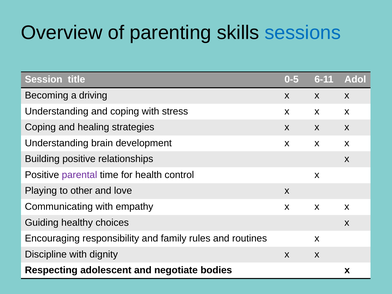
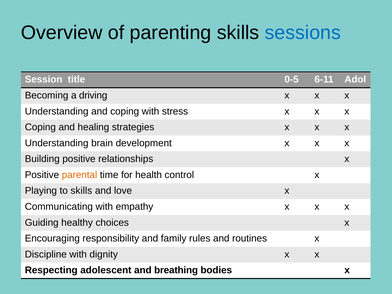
parental colour: purple -> orange (79, 175)
to other: other -> skills (81, 191)
negotiate: negotiate -> breathing (176, 270)
